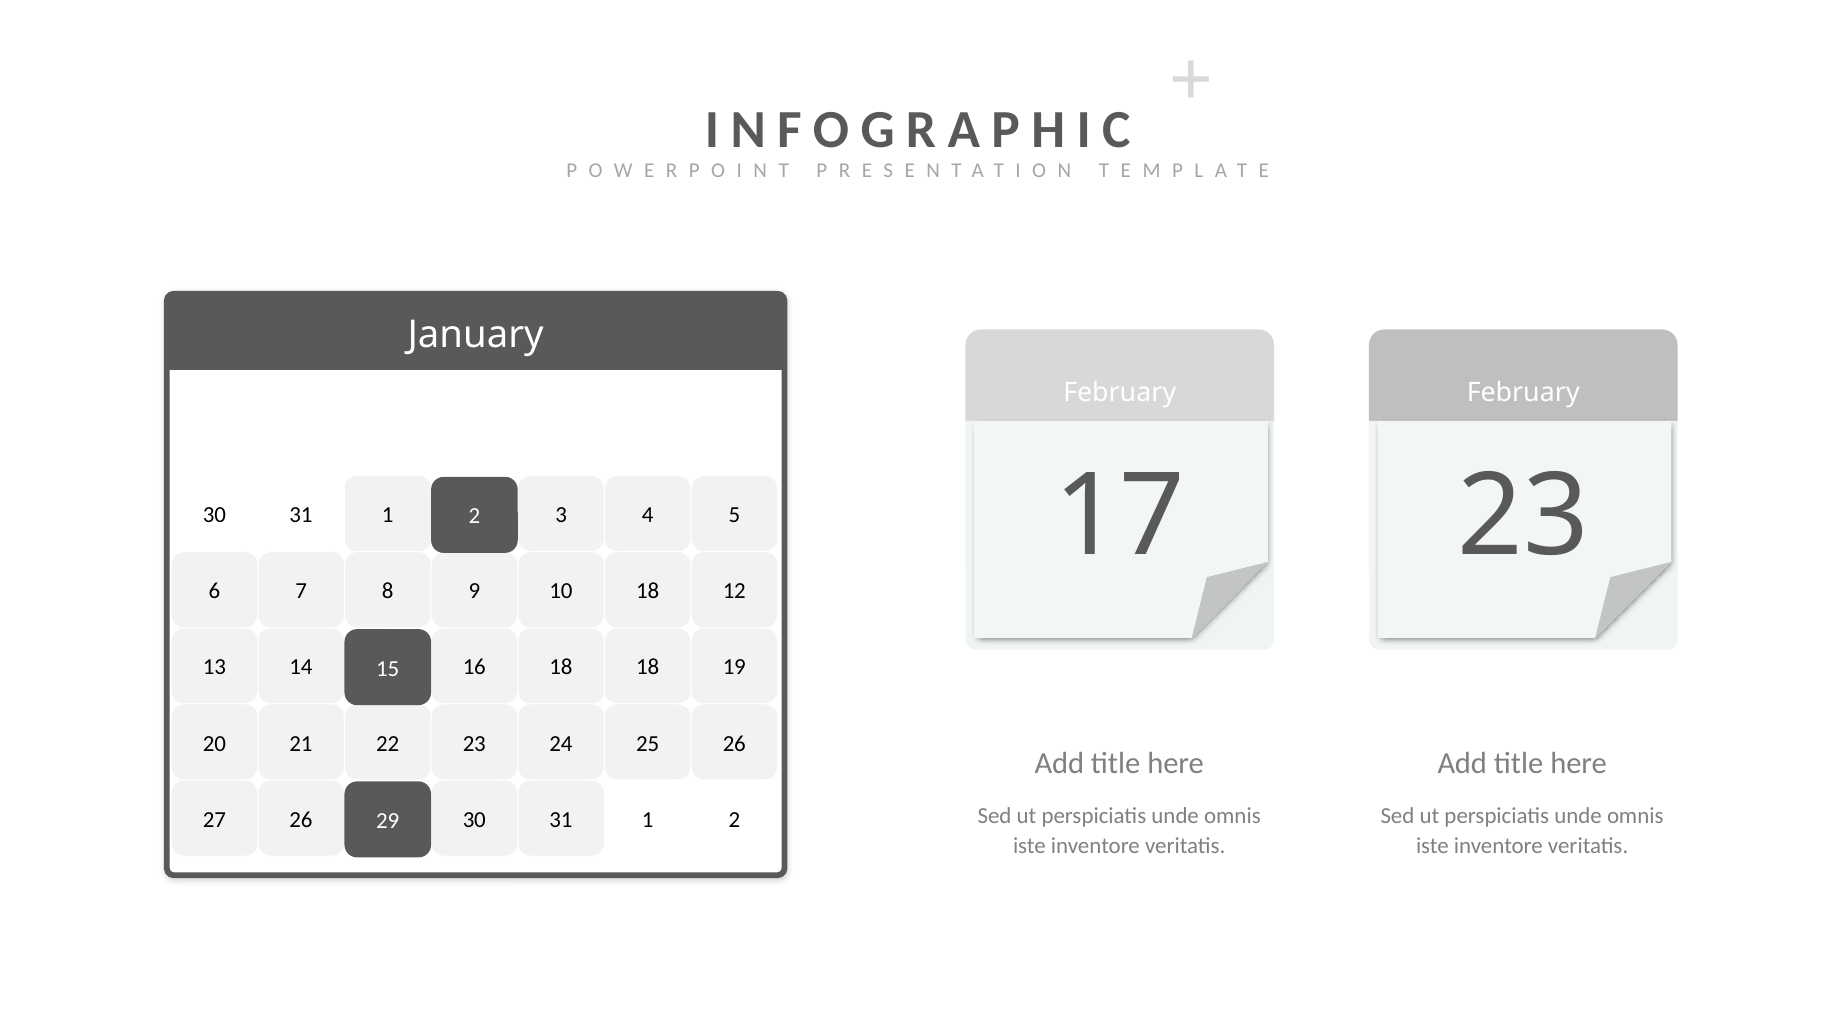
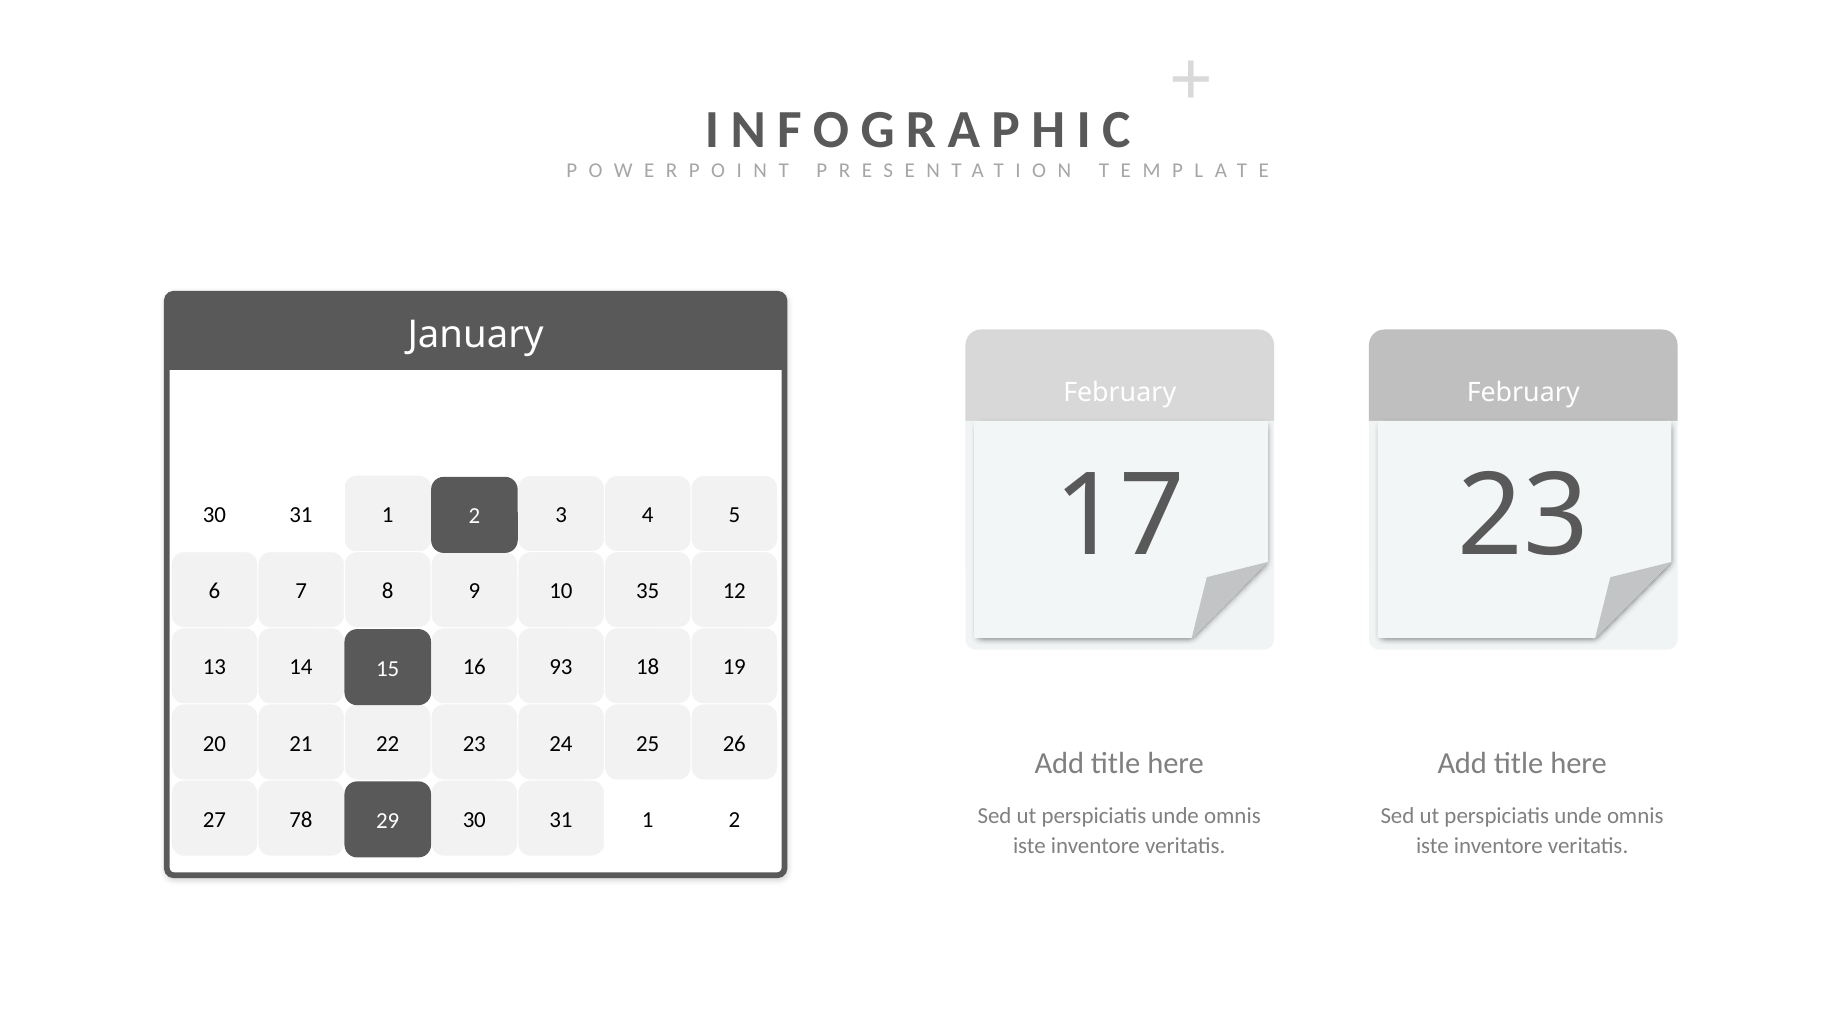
10 18: 18 -> 35 (648, 591)
16 18: 18 -> 93 (561, 667)
27 26: 26 -> 78 (301, 819)
